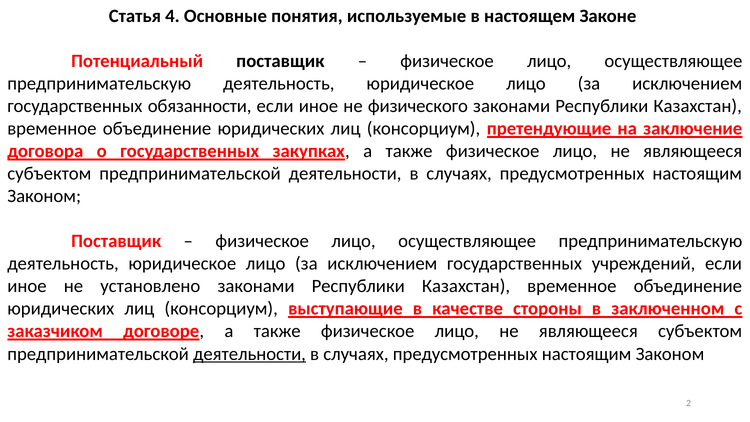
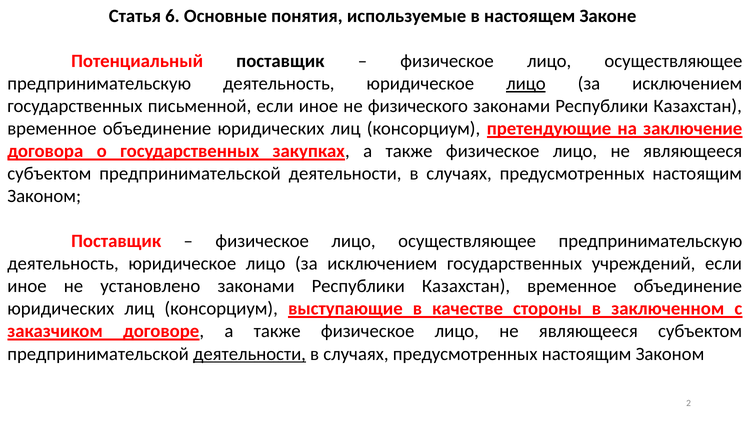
4: 4 -> 6 (172, 16)
лицо underline: none -> present (526, 84)
обязанности: обязанности -> письменной (200, 106)
